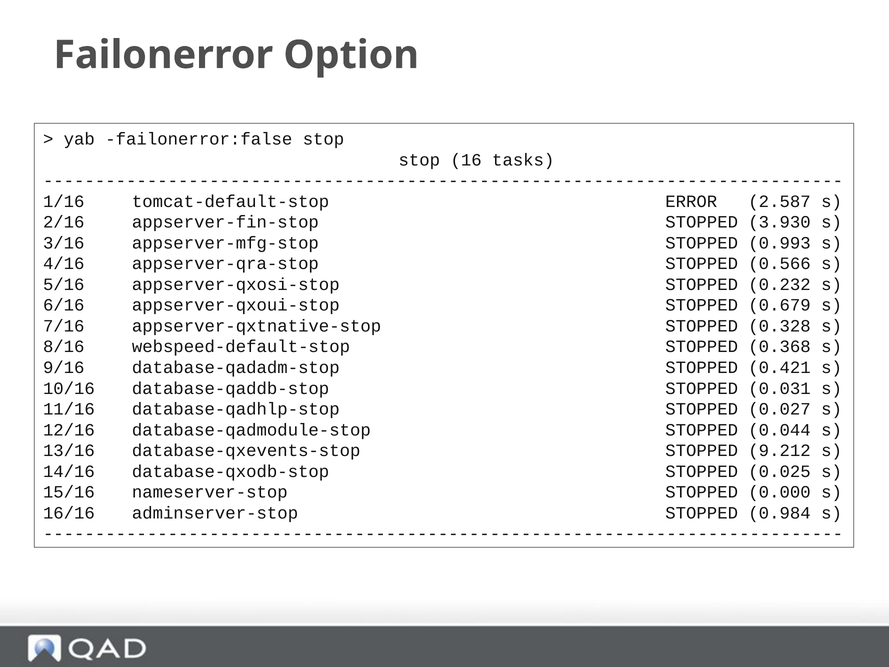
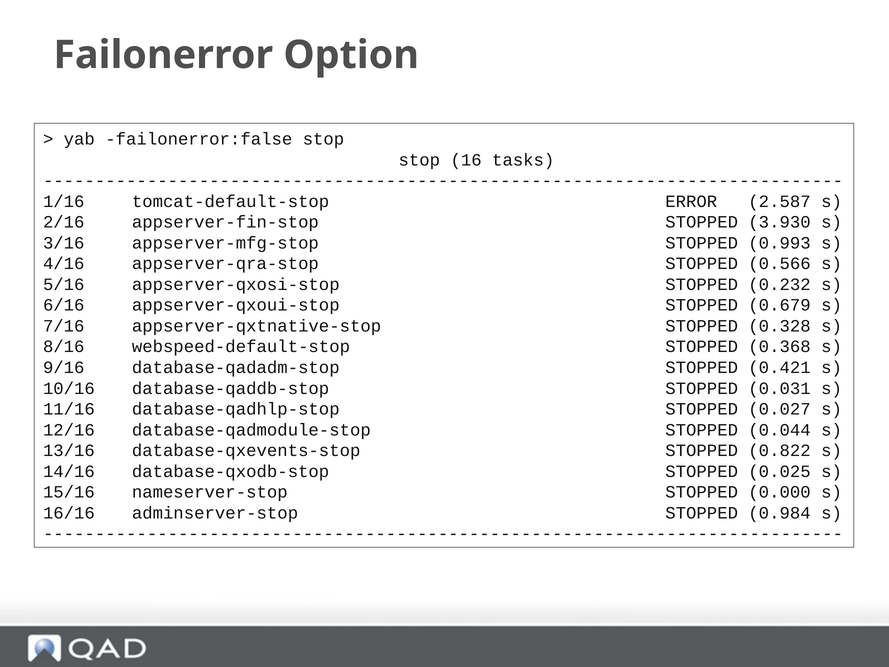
9.212: 9.212 -> 0.822 (780, 450)
